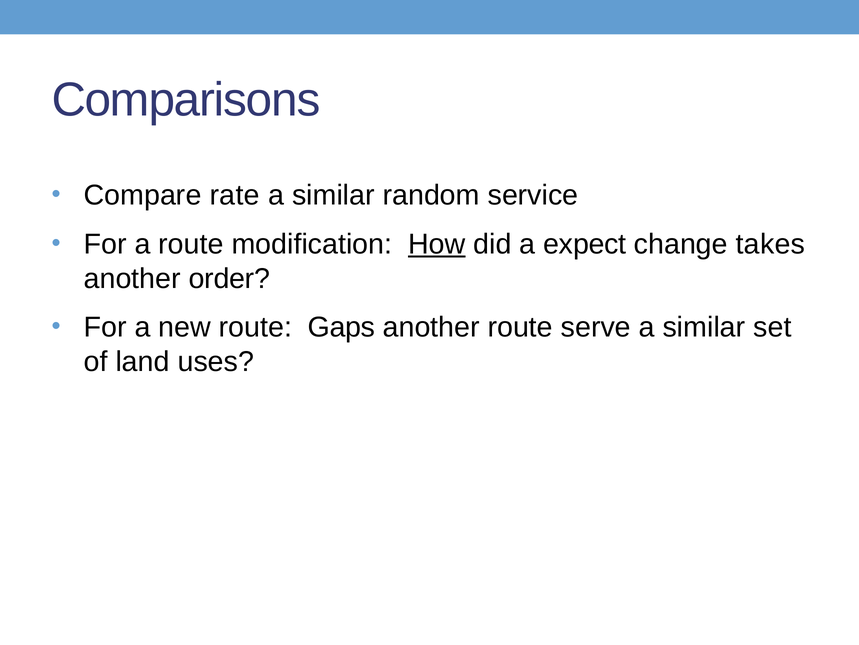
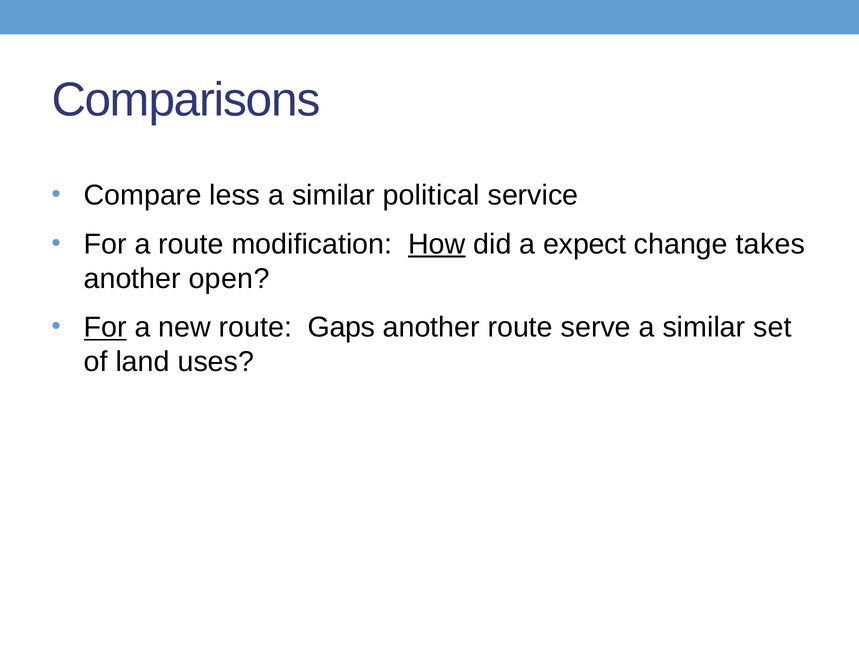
rate: rate -> less (235, 195)
random: random -> political (431, 195)
order: order -> open (229, 278)
For underline: none -> present (105, 327)
